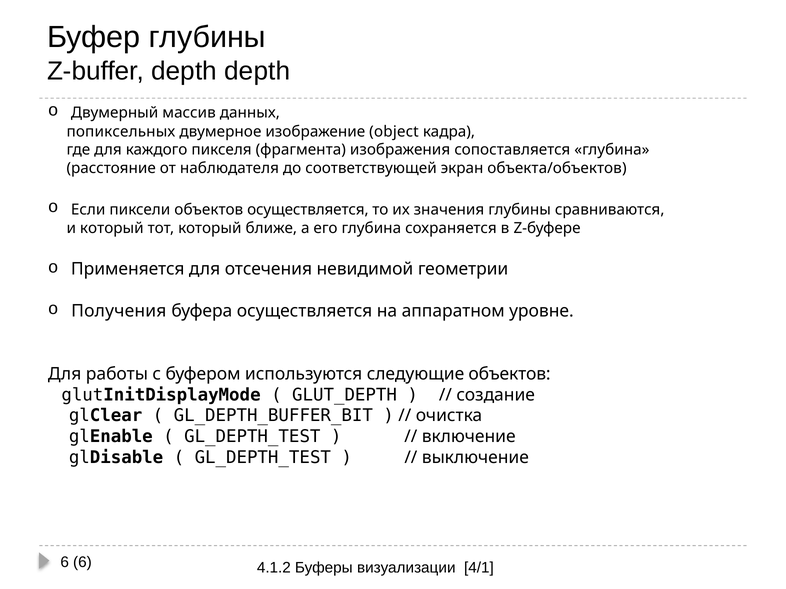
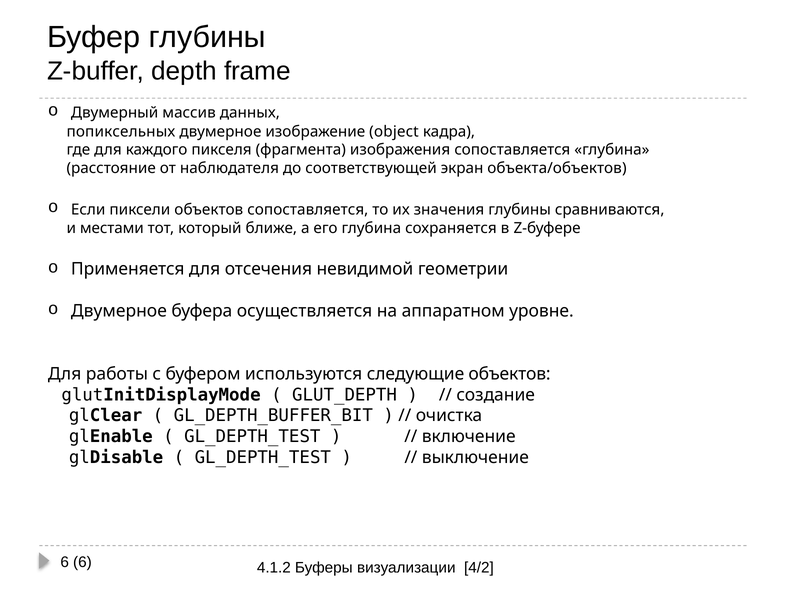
depth depth: depth -> frame (257, 71)
объектов осуществляется: осуществляется -> сопоставляется (308, 210)
и который: который -> местами (112, 229)
Получения: Получения -> Двумерное (119, 311)
4/1: 4/1 -> 4/2 (479, 568)
